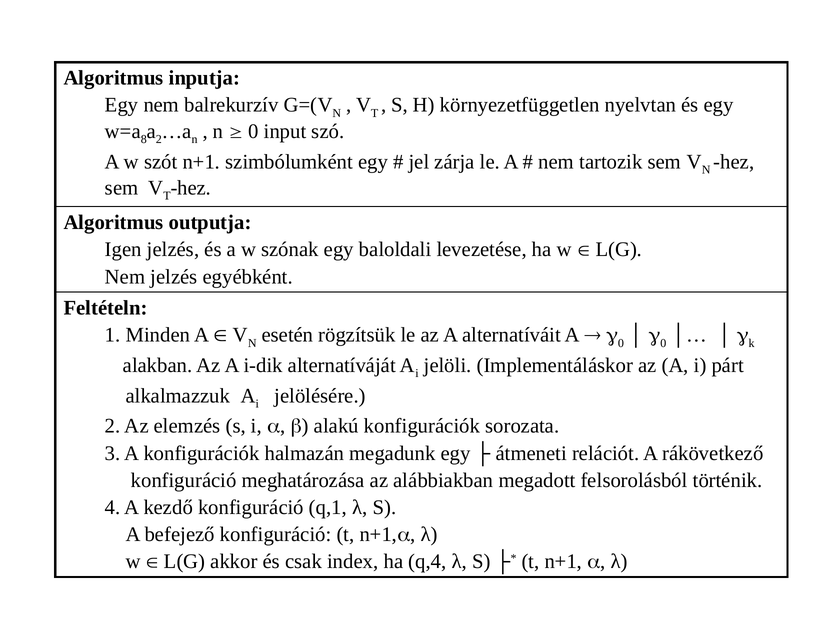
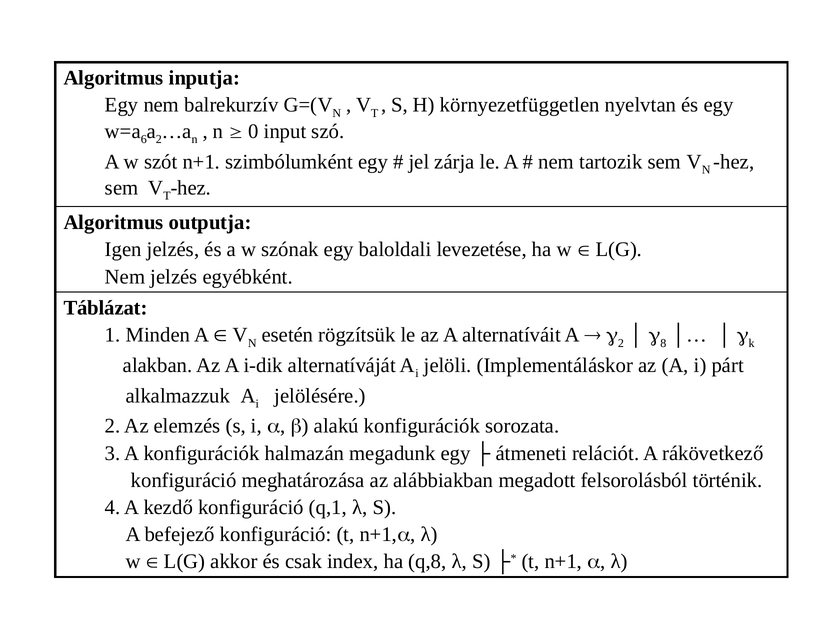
8: 8 -> 6 (144, 139)
Feltételn: Feltételn -> Táblázat (106, 308)
0: 0 -> 2 (621, 343)
0: 0 -> 8 (663, 343)
q,4: q,4 -> q,8 (427, 561)
